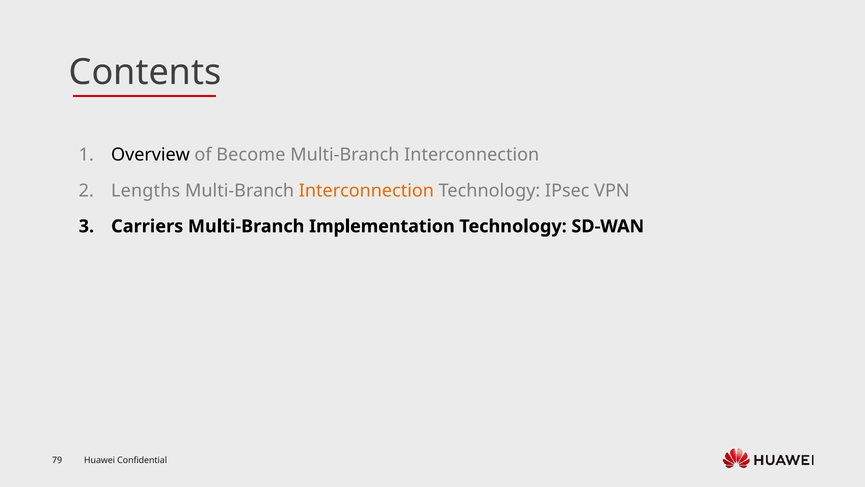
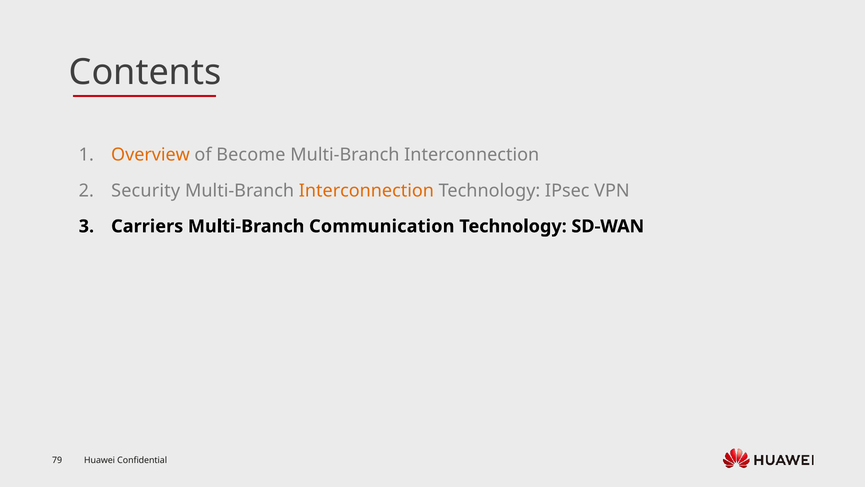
Overview colour: black -> orange (150, 155)
Lengths: Lengths -> Security (146, 190)
Implementation: Implementation -> Communication (382, 226)
